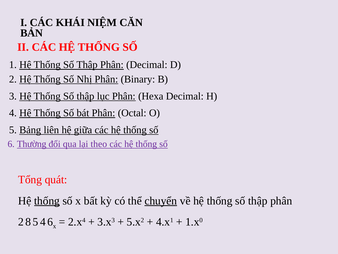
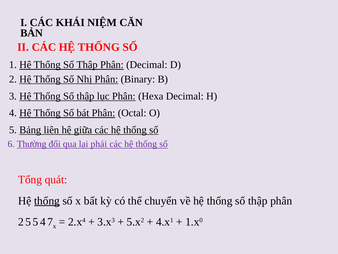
theo: theo -> phải (99, 144)
chuyển underline: present -> none (161, 200)
2 8: 8 -> 5 (28, 221)
4 6: 6 -> 7 (50, 221)
